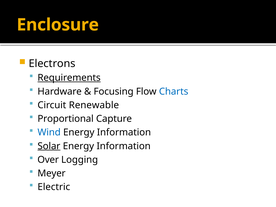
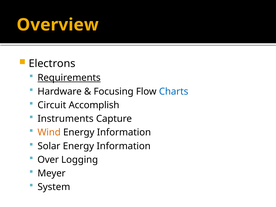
Enclosure: Enclosure -> Overview (58, 25)
Renewable: Renewable -> Accomplish (94, 105)
Proportional: Proportional -> Instruments (66, 119)
Wind colour: blue -> orange (49, 132)
Solar underline: present -> none (49, 146)
Electric: Electric -> System (54, 187)
